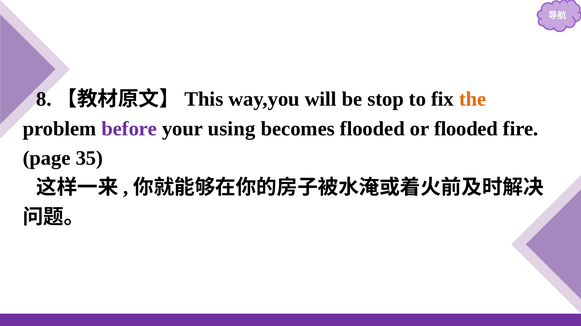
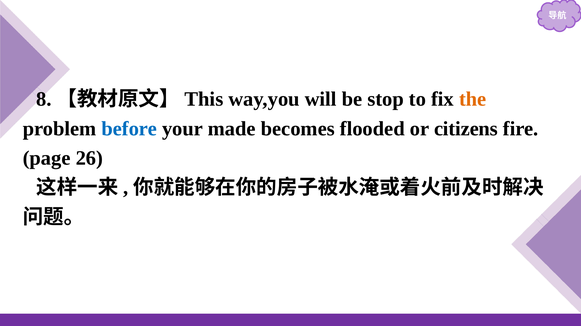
before colour: purple -> blue (129, 129)
using: using -> made (232, 129)
or flooded: flooded -> citizens (466, 129)
35: 35 -> 26 (89, 158)
